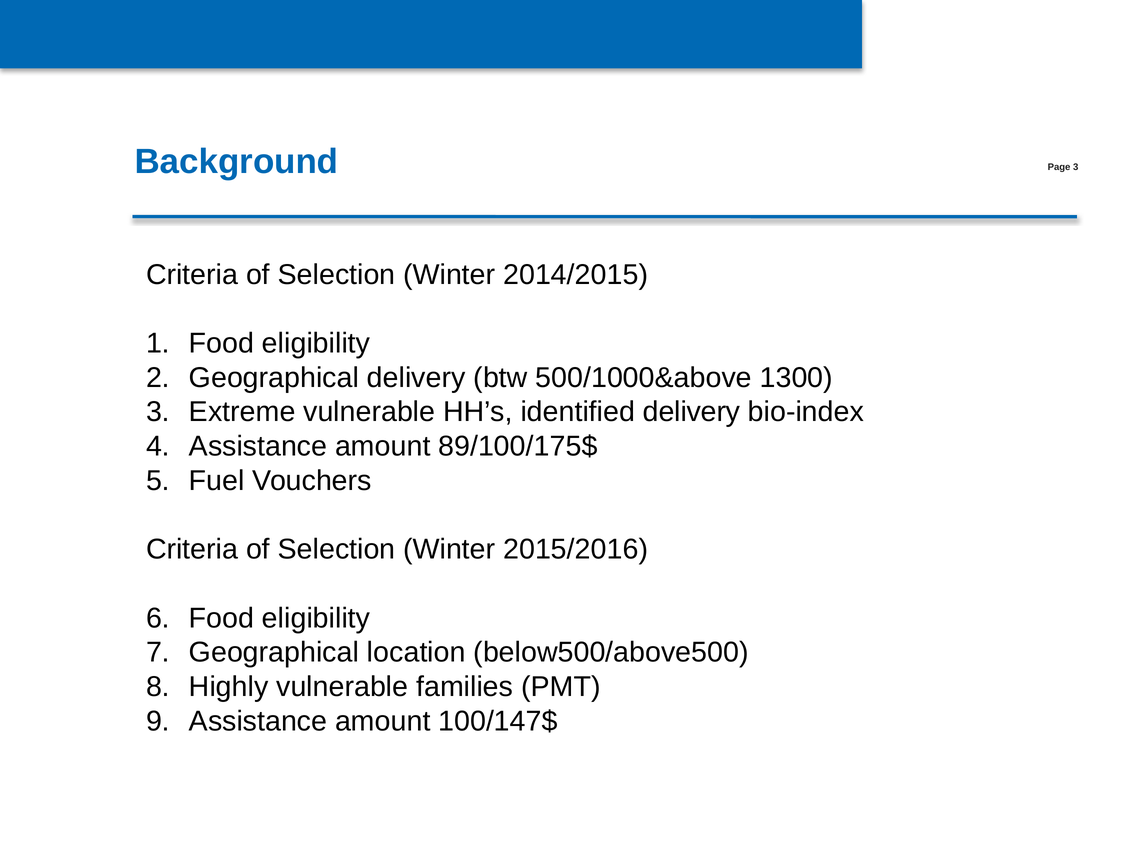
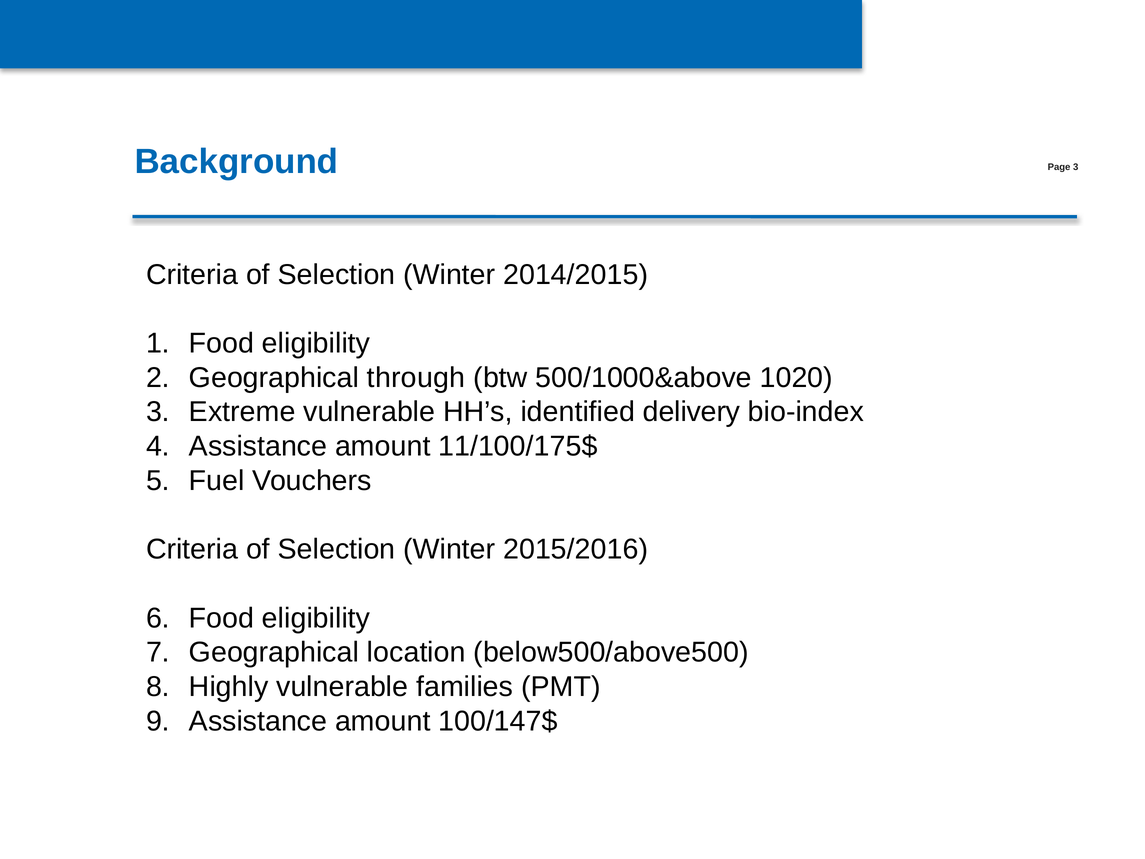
Geographical delivery: delivery -> through (416, 378)
1300: 1300 -> 1020 (796, 378)
89/100/175$: 89/100/175$ -> 11/100/175$ (518, 446)
